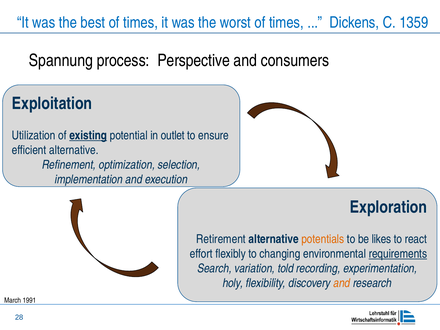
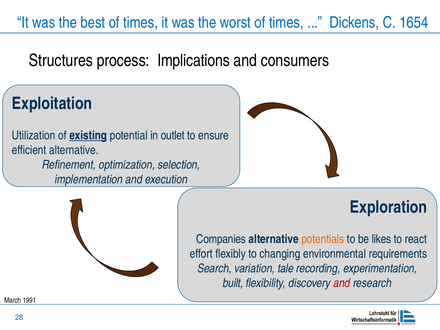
1359: 1359 -> 1654 (414, 23)
Spannung: Spannung -> Structures (61, 61)
Perspective: Perspective -> Implications (194, 61)
Retirement: Retirement -> Companies (221, 239)
requirements underline: present -> none (398, 254)
told: told -> tale (286, 268)
holy: holy -> built (233, 283)
and colour: orange -> red (342, 283)
